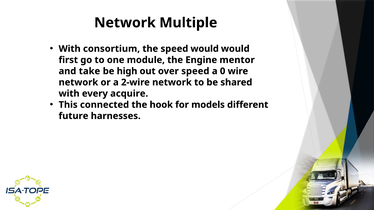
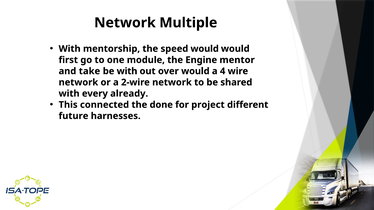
consortium: consortium -> mentorship (112, 49)
be high: high -> with (127, 71)
over speed: speed -> would (195, 71)
0: 0 -> 4 (223, 71)
acquire: acquire -> already (129, 94)
hook: hook -> done (161, 105)
models: models -> project (208, 105)
